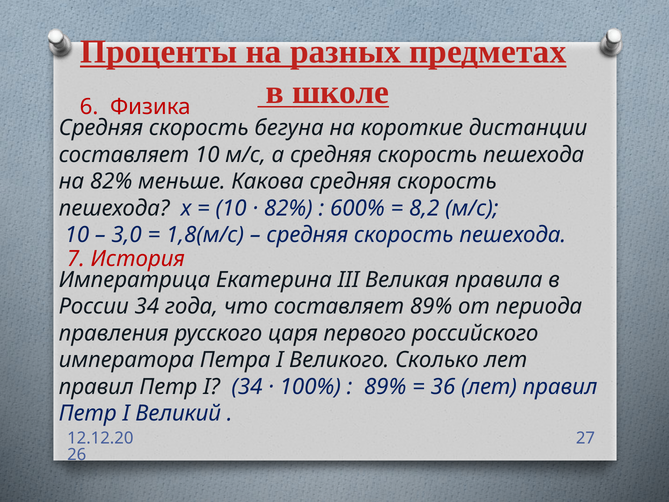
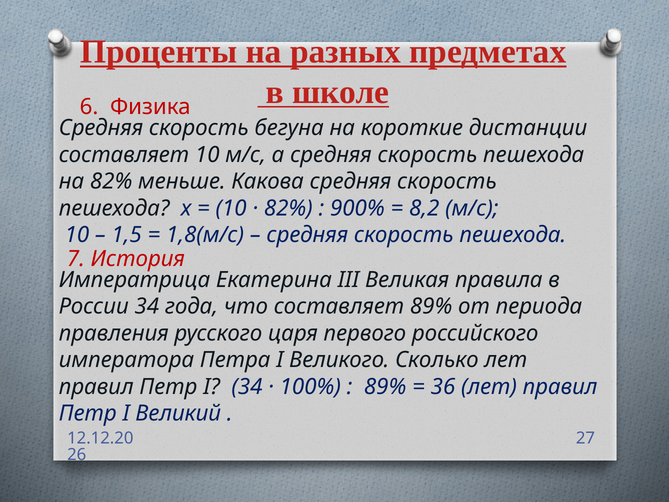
600%: 600% -> 900% (357, 208)
3,0: 3,0 -> 1,5 (127, 235)
